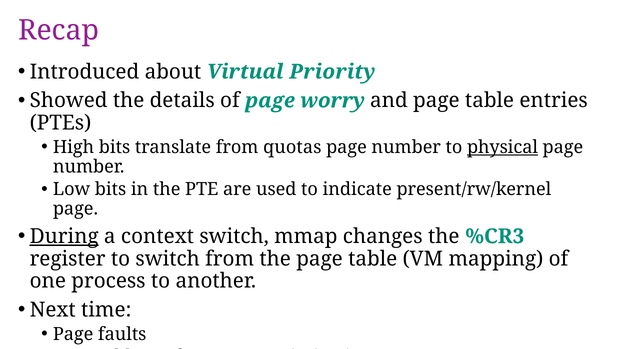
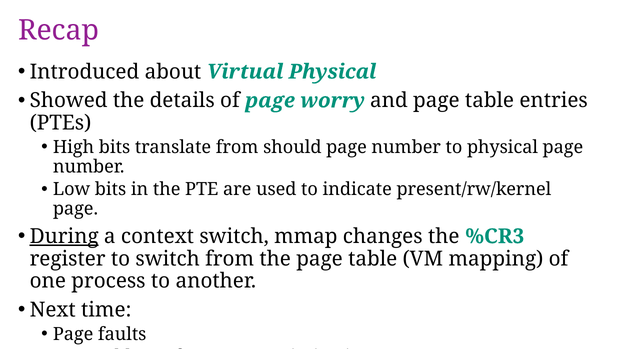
Virtual Priority: Priority -> Physical (333, 72)
quotas: quotas -> should (292, 147)
physical underline: present -> none (503, 147)
